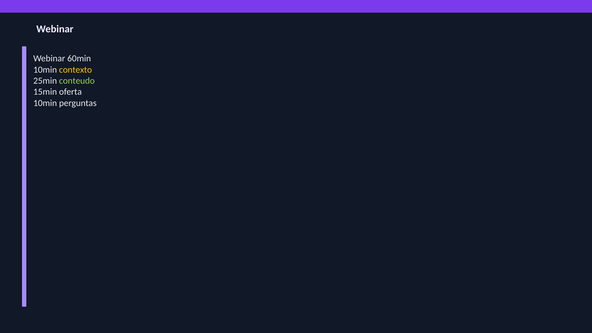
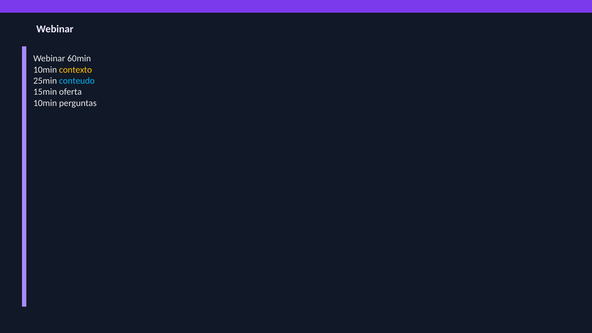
conteudo colour: light green -> light blue (77, 81)
